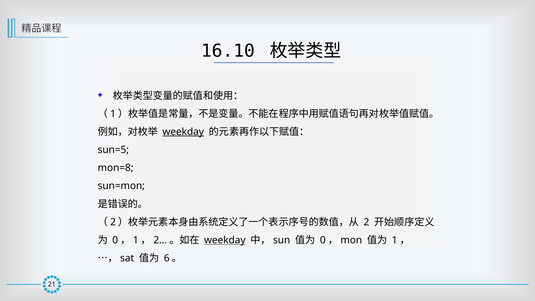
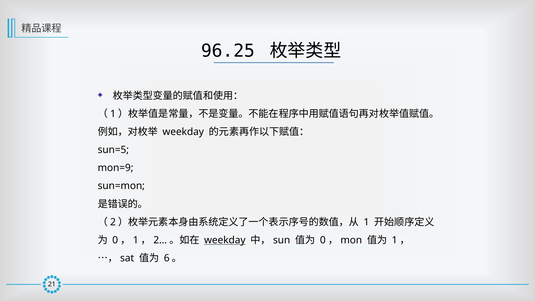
16.10: 16.10 -> 96.25 (228, 51)
weekday underline: present -> none (183, 132)
mon=8: mon=8 -> mon=9 (116, 168)
2: 2 -> 1 (366, 222)
